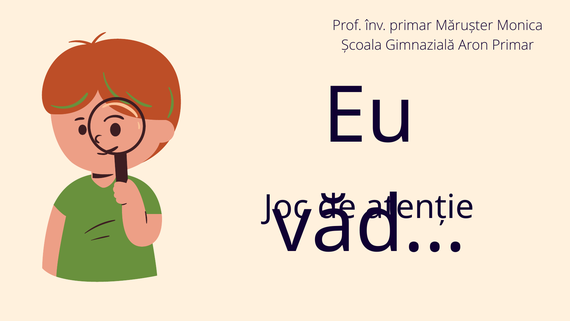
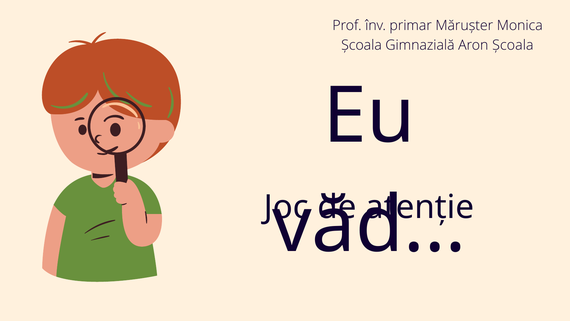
Aron Primar: Primar -> Școala (513, 45)
